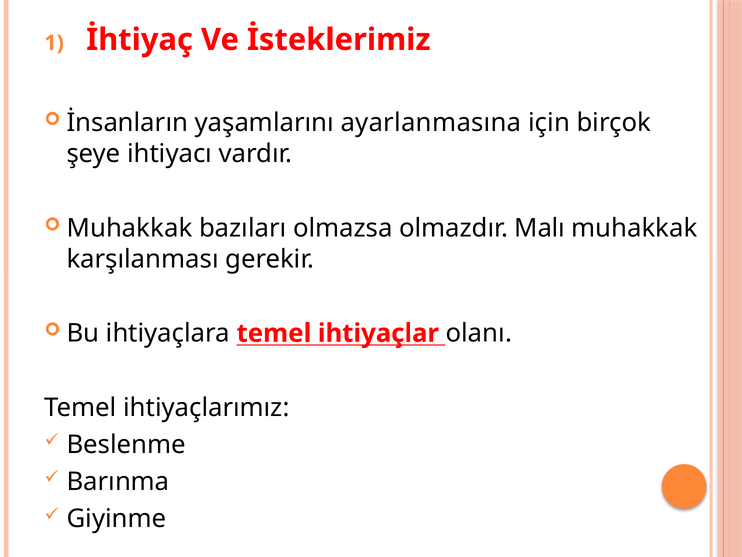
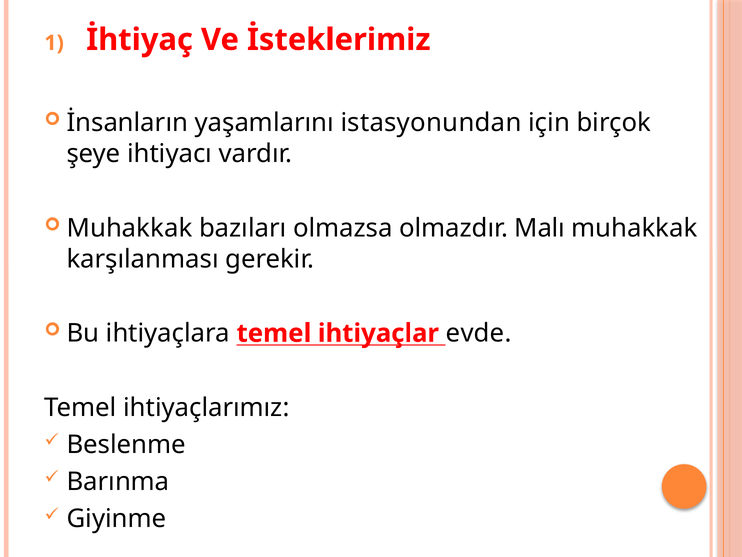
ayarlanmasına: ayarlanmasına -> istasyonundan (431, 123)
olanı: olanı -> evde (479, 333)
